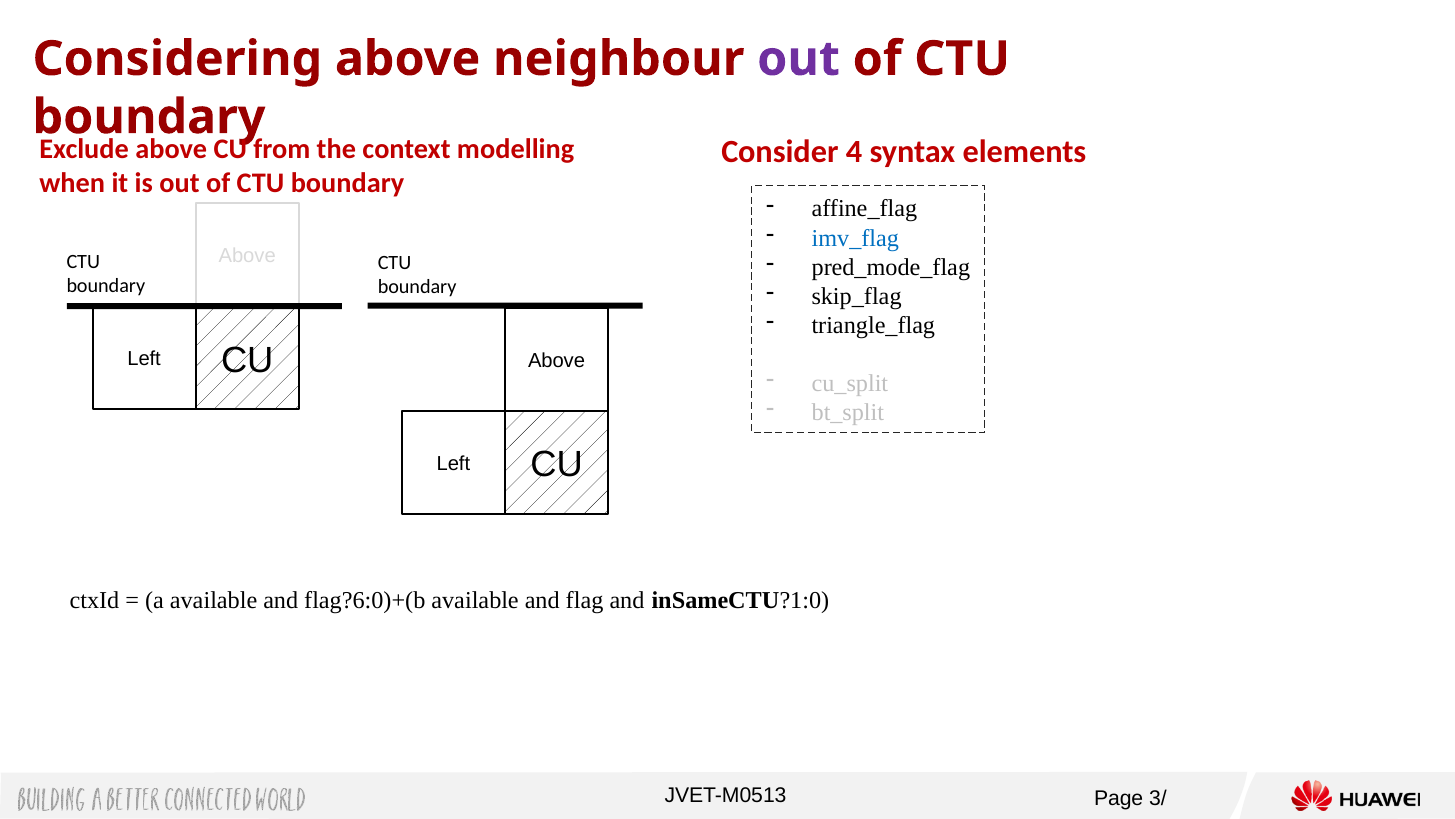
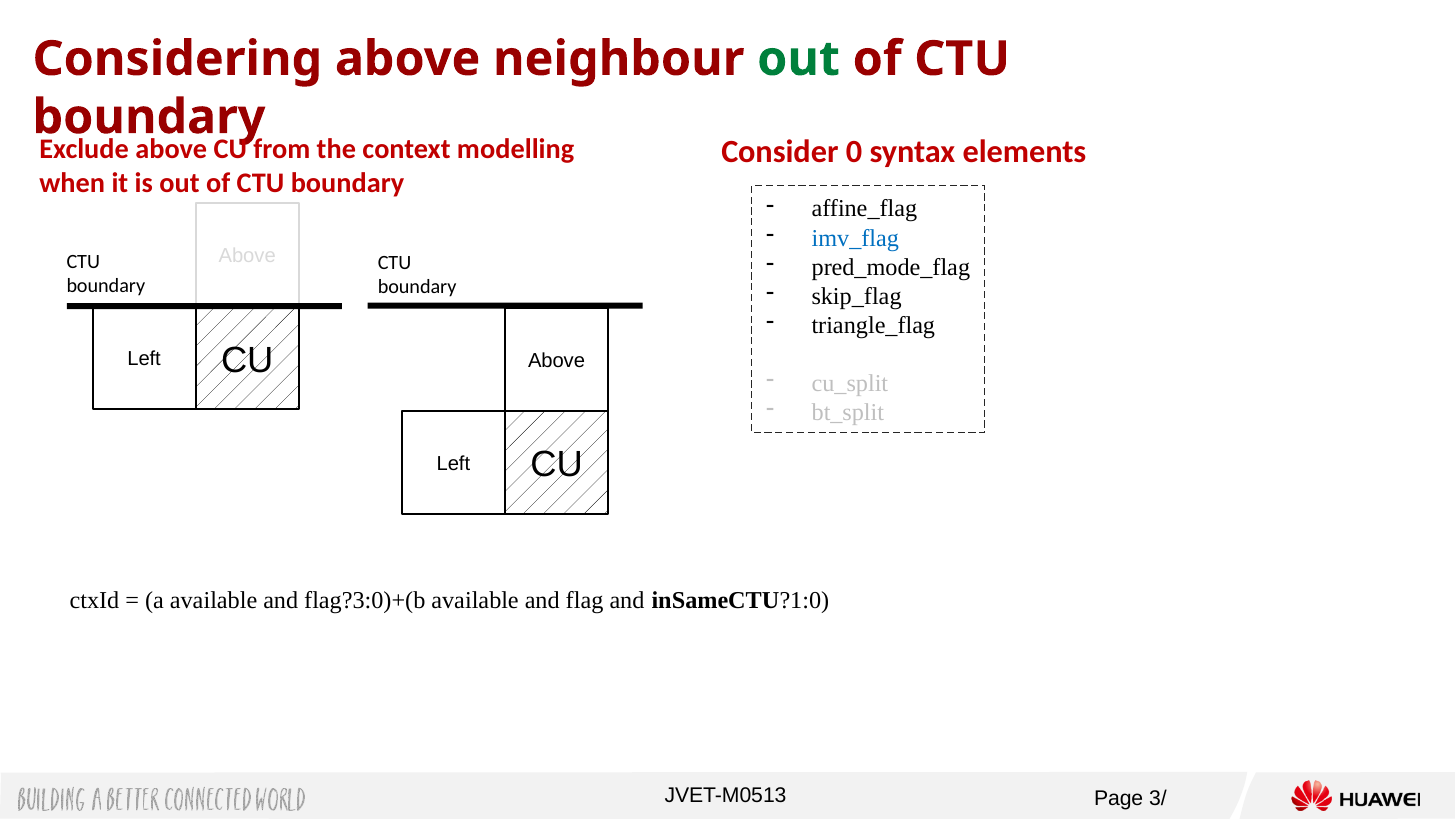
out colour: purple -> green (799, 59)
4: 4 -> 0 (854, 152)
flag?6:0)+(b: flag?6:0)+(b -> flag?3:0)+(b (365, 601)
